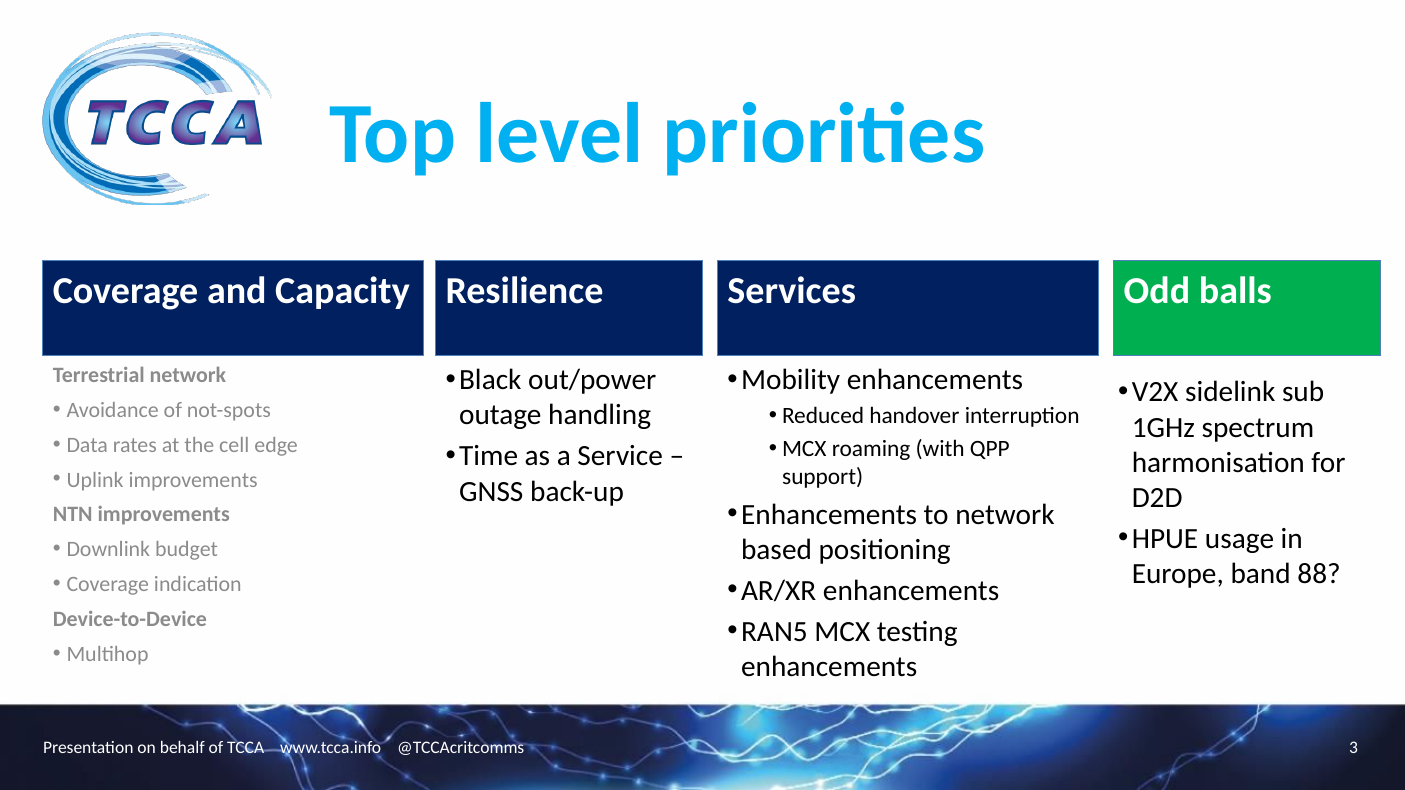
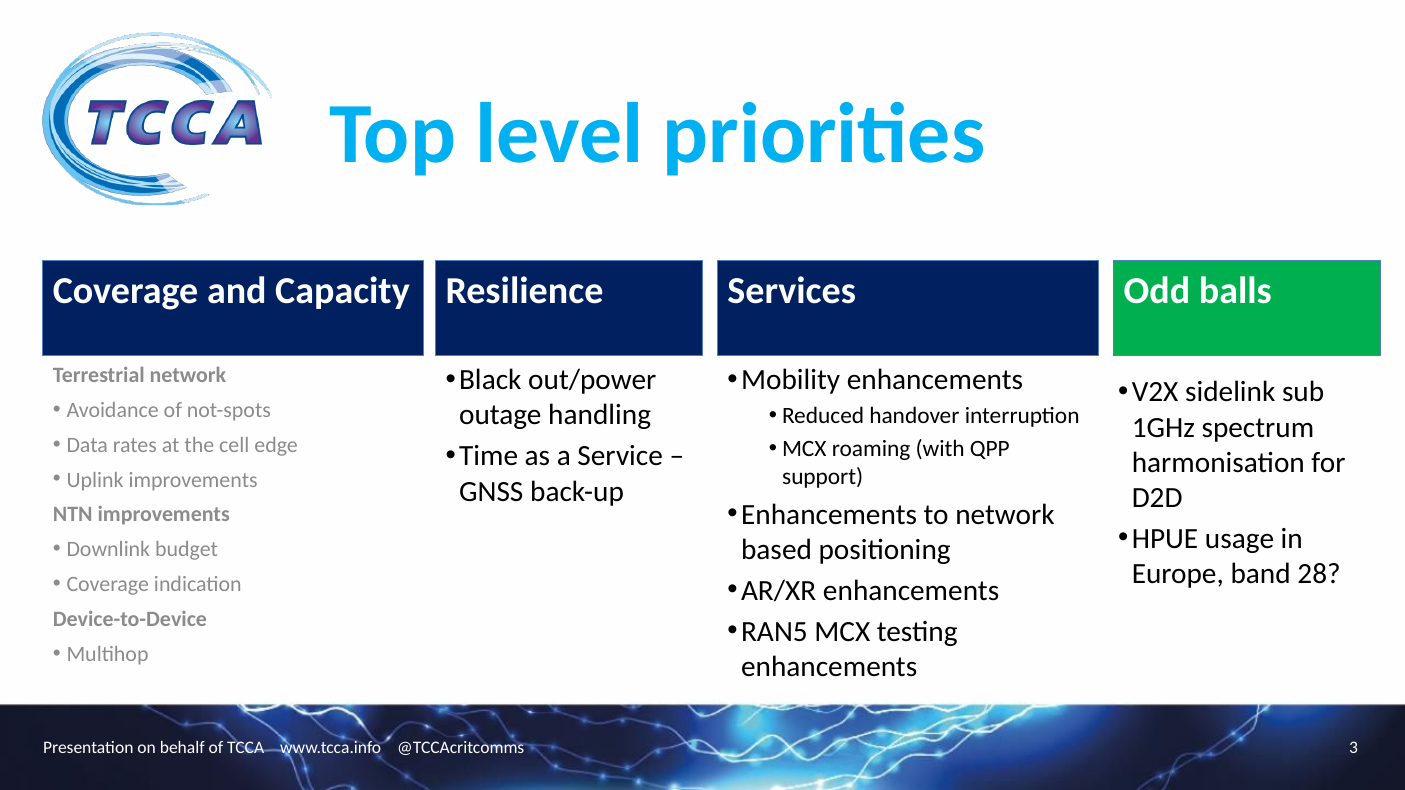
88: 88 -> 28 (1319, 574)
